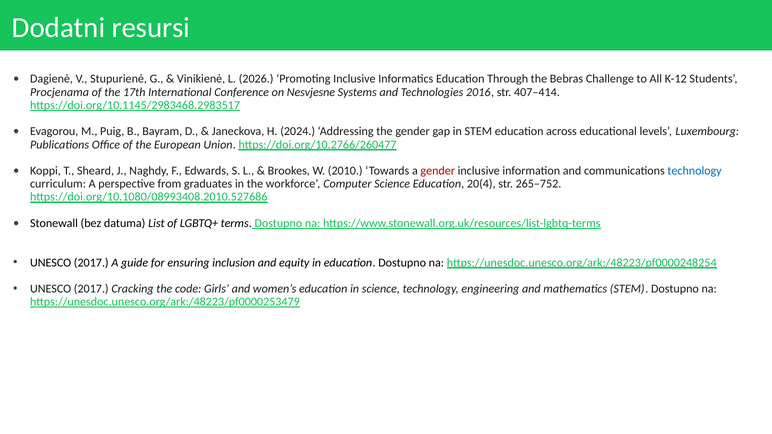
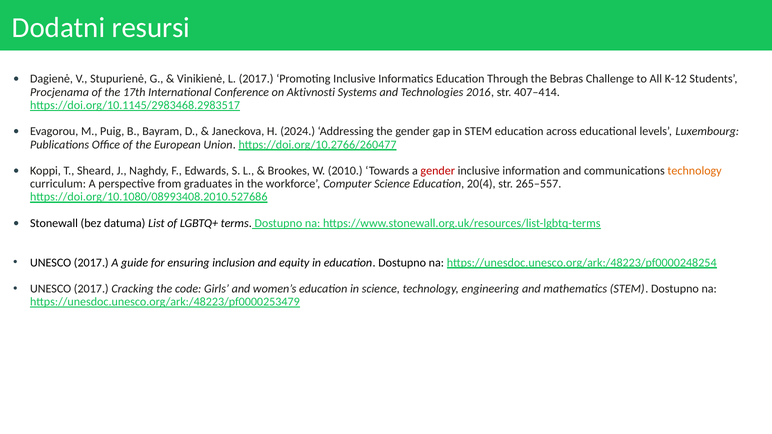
L 2026: 2026 -> 2017 (256, 79)
Nesvjesne: Nesvjesne -> Aktivnosti (311, 92)
technology colour: blue -> orange (695, 171)
265–752: 265–752 -> 265–557 (538, 184)
